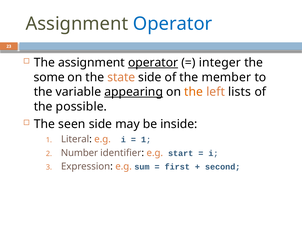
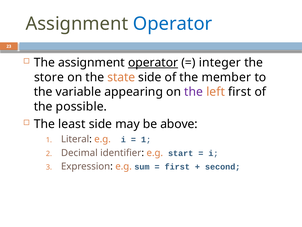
some: some -> store (49, 77)
appearing underline: present -> none (134, 92)
the colour: orange -> purple (194, 92)
left lists: lists -> first (240, 92)
seen: seen -> least (72, 124)
inside: inside -> above (179, 124)
Number: Number -> Decimal (79, 153)
